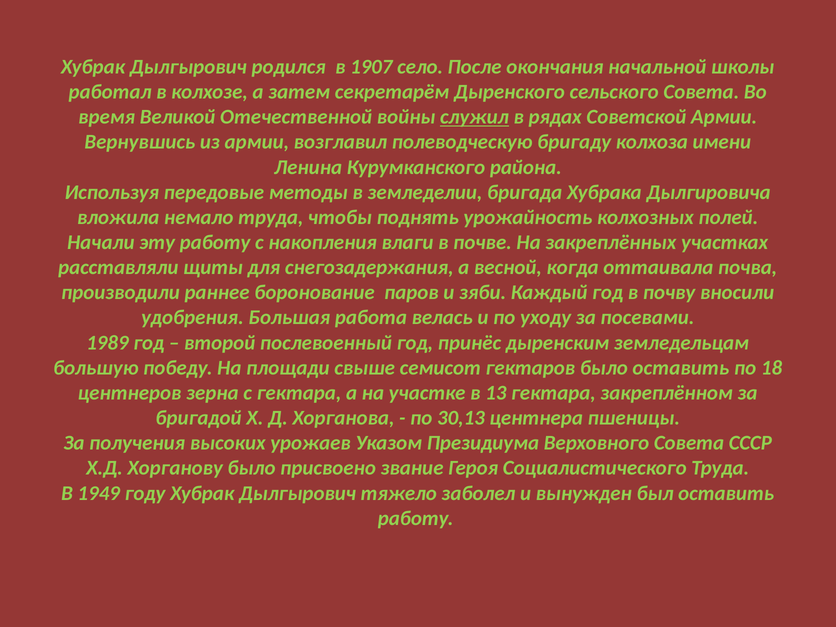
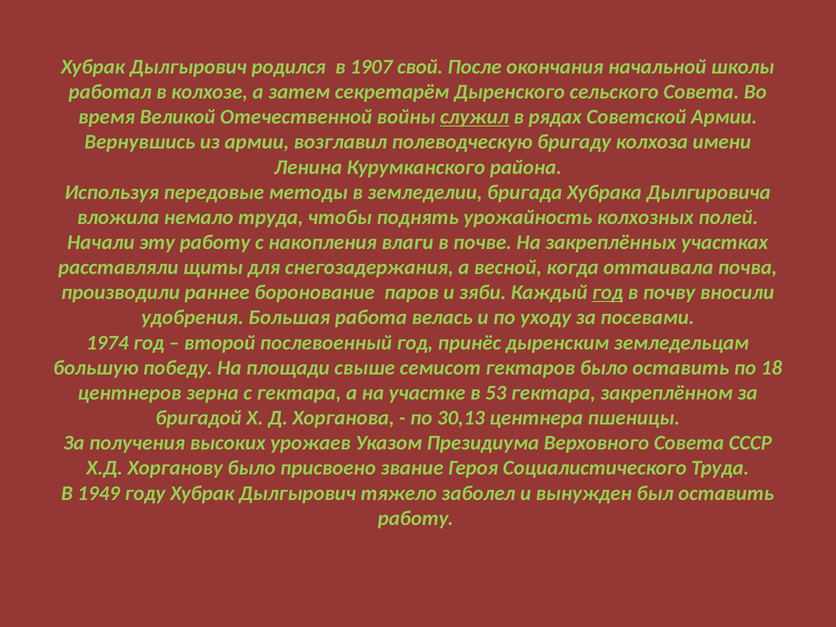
село: село -> свой (420, 67)
год underline: none -> present (608, 293)
1989: 1989 -> 1974 (107, 343)
13: 13 -> 53 (496, 393)
